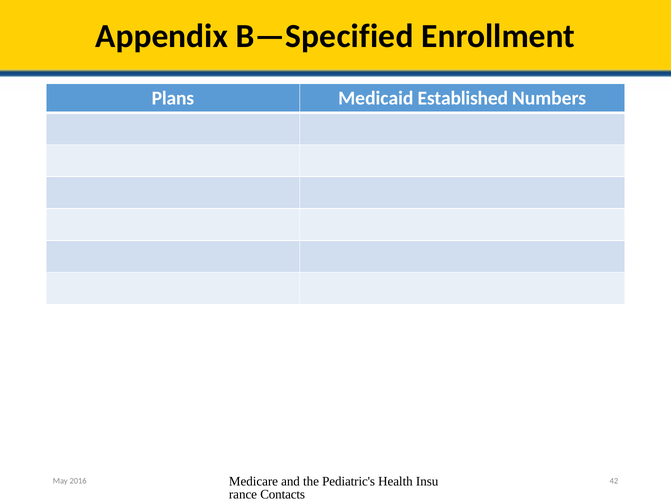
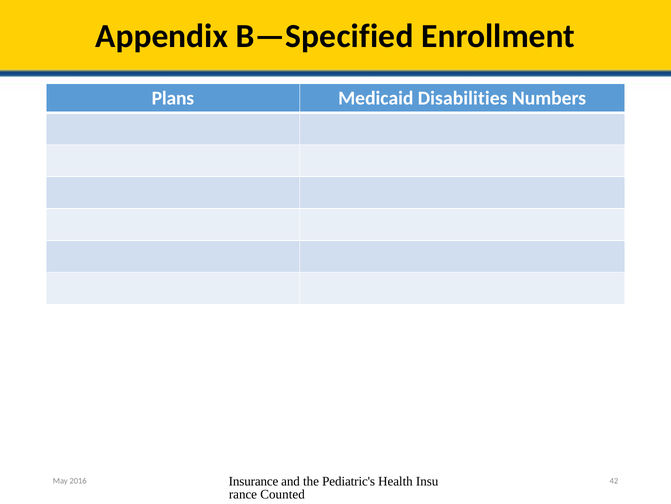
Established: Established -> Disabilities (463, 98)
Medicare: Medicare -> Insurance (254, 481)
Contacts: Contacts -> Counted (283, 494)
